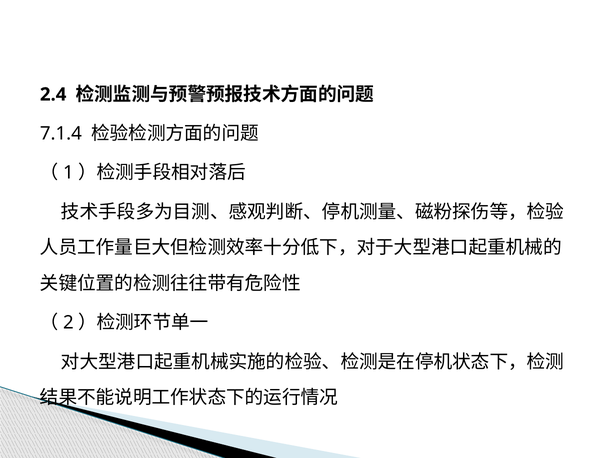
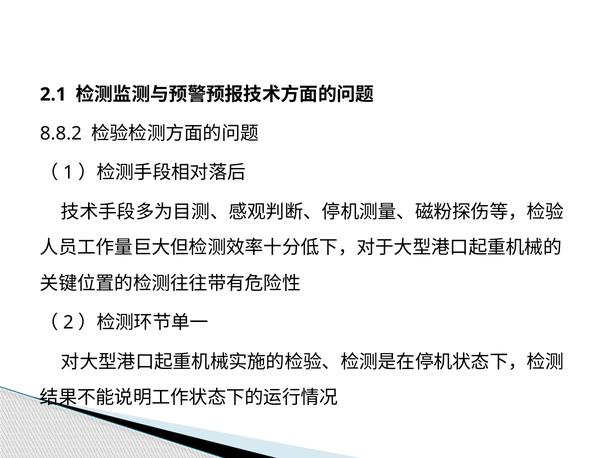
2.4: 2.4 -> 2.1 (53, 95)
7.1.4: 7.1.4 -> 8.8.2 (61, 134)
